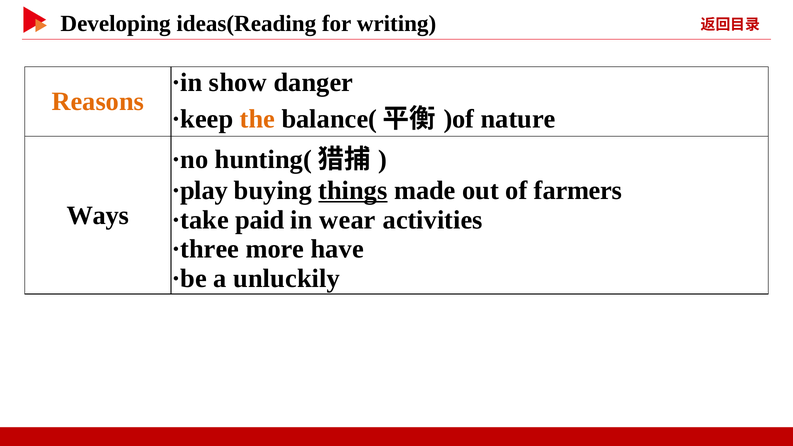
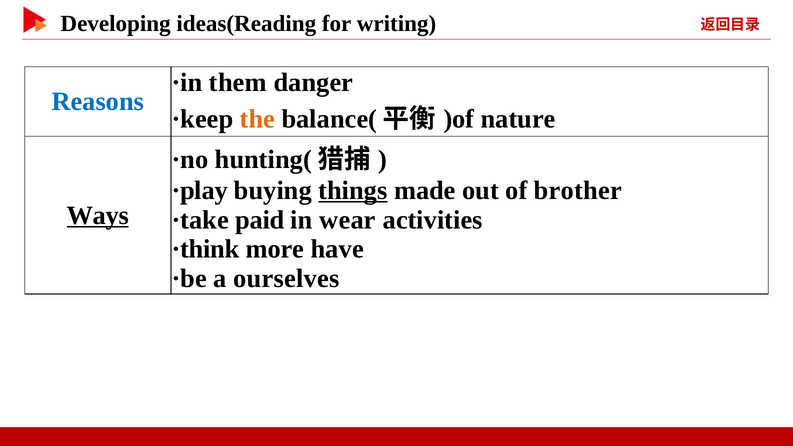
show: show -> them (238, 83)
Reasons colour: orange -> blue (98, 102)
farmers: farmers -> brother (578, 191)
Ways underline: none -> present (98, 215)
·three: ·three -> ·think (205, 249)
unluckily: unluckily -> ourselves (287, 279)
